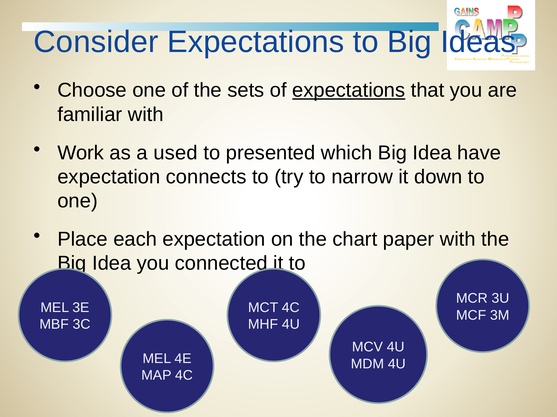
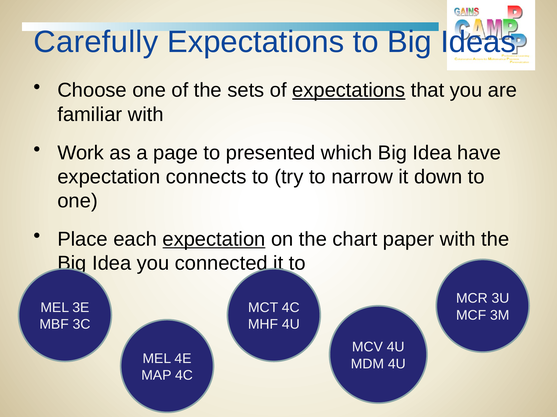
Consider: Consider -> Carefully (96, 42)
used: used -> page (176, 153)
expectation underline: none -> present (214, 240)
